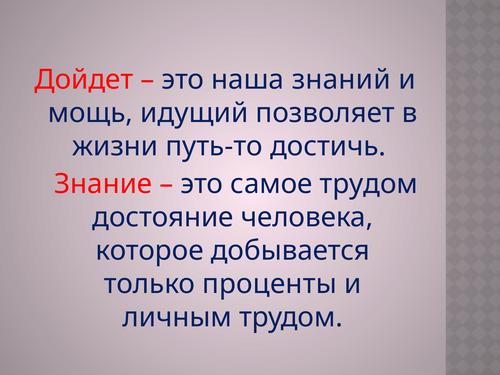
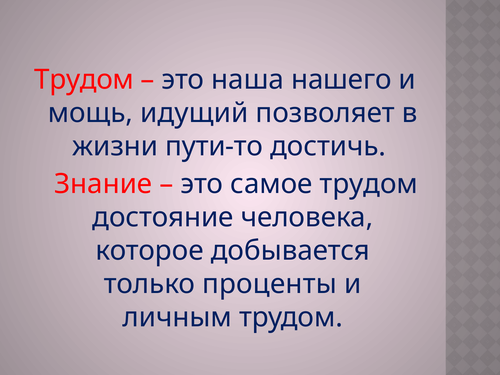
Дойдет: Дойдет -> Трудом (84, 80)
знаний: знаний -> нашего (341, 80)
путь-то: путь-то -> пути-то (214, 146)
